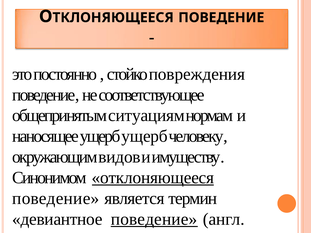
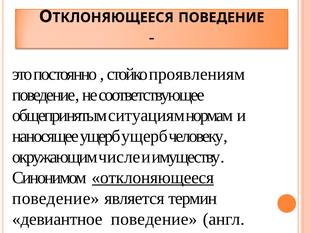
повреждения: повреждения -> проявлениям (197, 74)
видов: видов -> числе (119, 157)
поведение underline: present -> none (154, 219)
